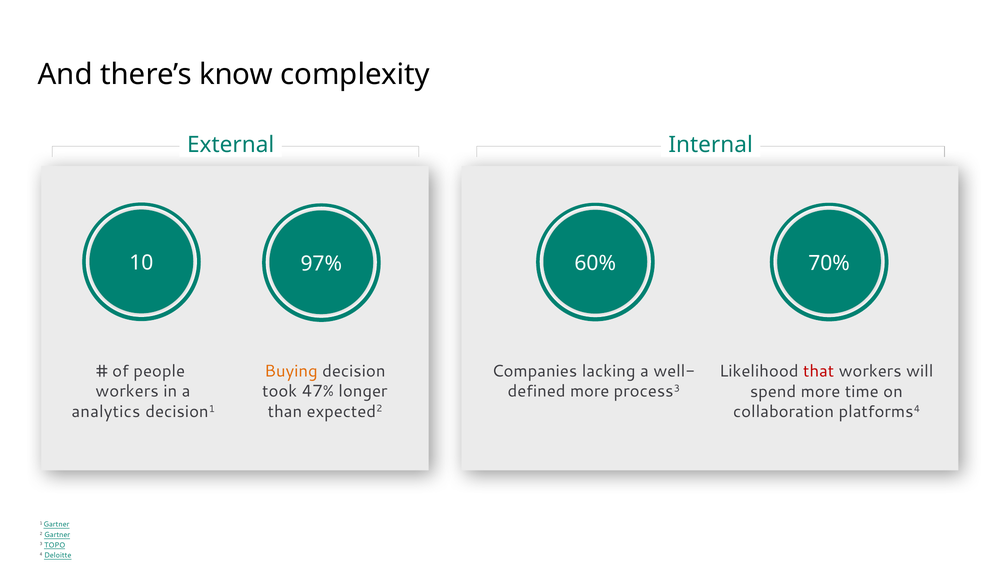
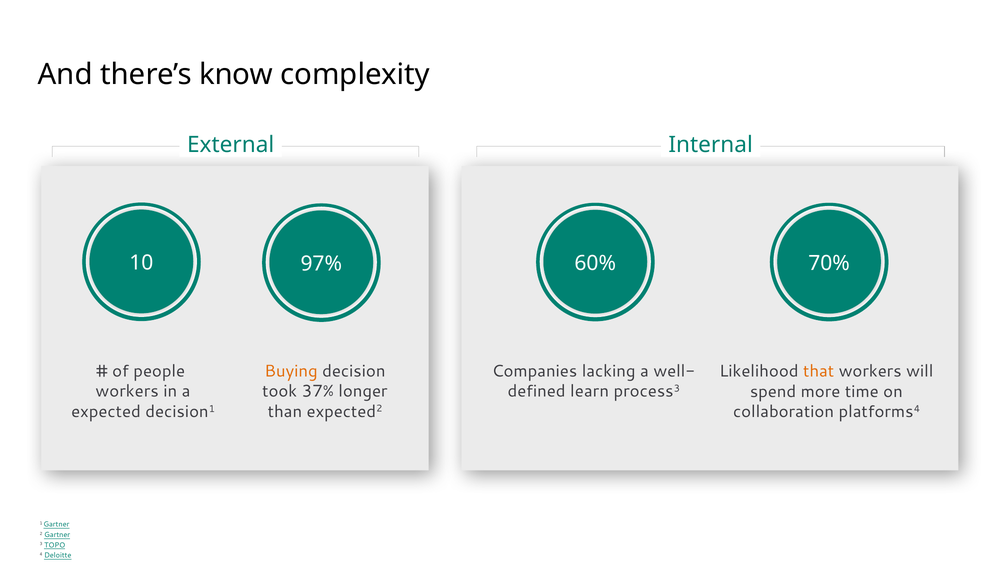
that colour: red -> orange (819, 371)
more: more -> learn (590, 391)
47%: 47% -> 37% (318, 391)
analytics: analytics -> expected (106, 412)
